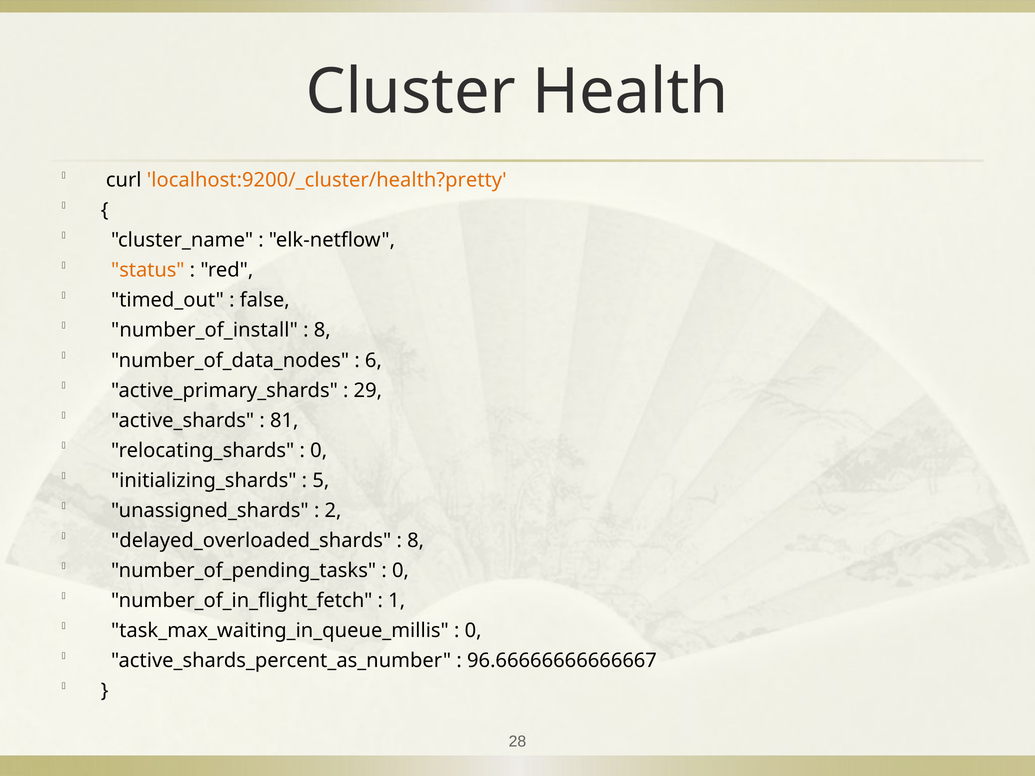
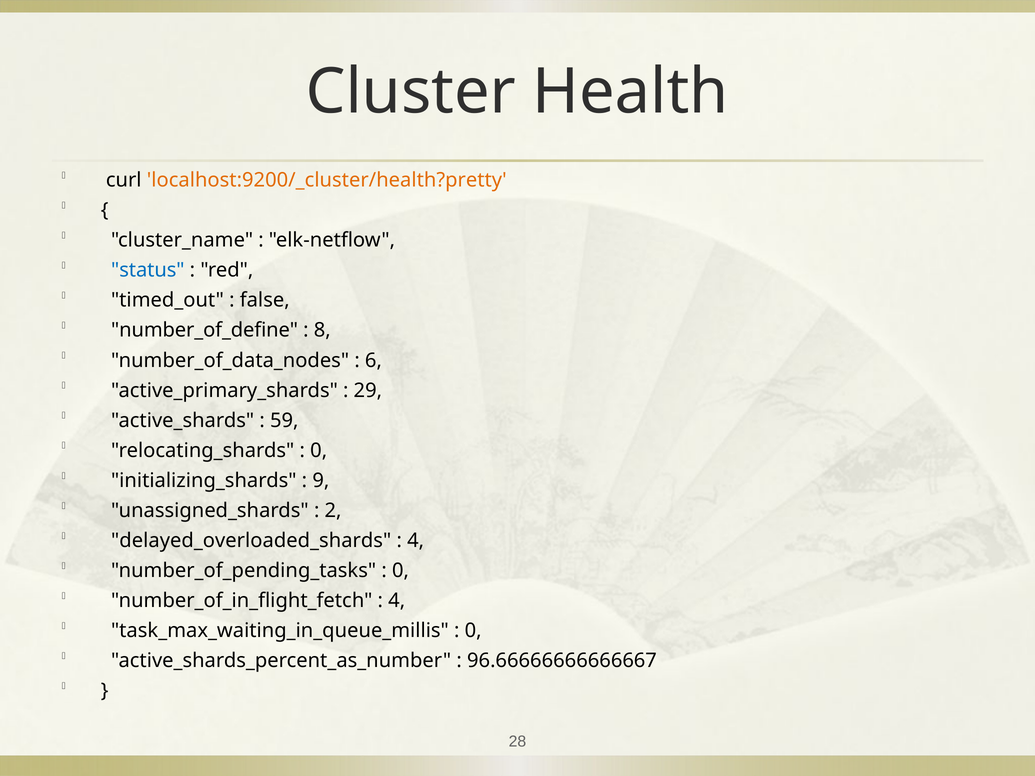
status colour: orange -> blue (148, 270)
number_of_install: number_of_install -> number_of_define (205, 330)
81: 81 -> 59 (284, 421)
5: 5 -> 9 (321, 481)
8: 8 -> 4 (416, 541)
1: 1 -> 4 (397, 601)
